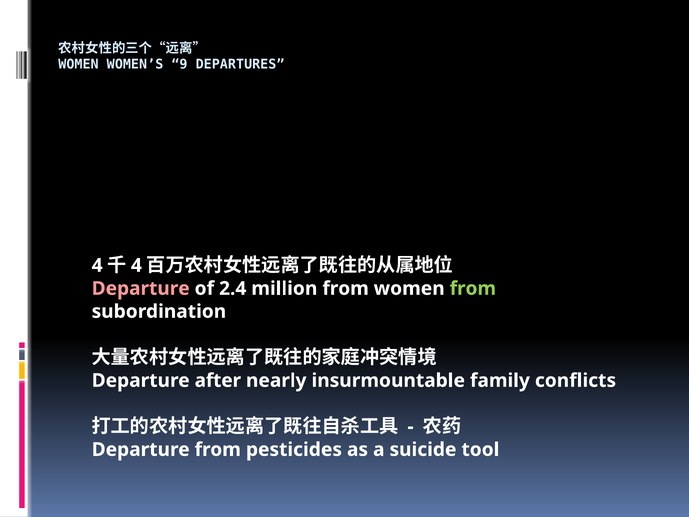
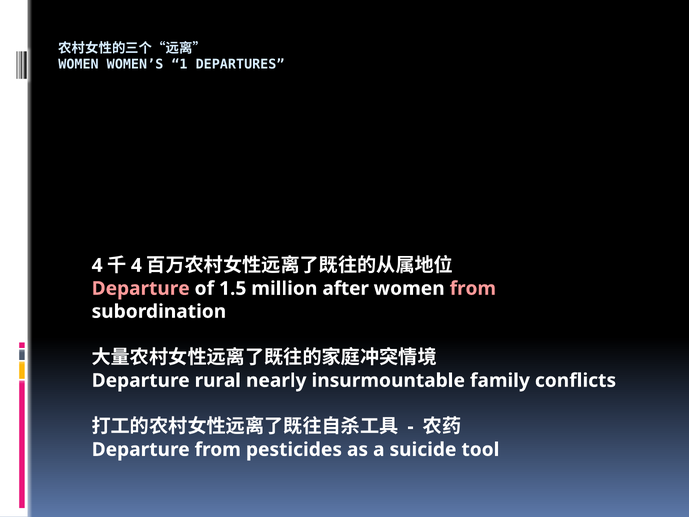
9: 9 -> 1 (180, 64)
2.4: 2.4 -> 1.5 (233, 288)
million from: from -> after (346, 288)
from colour: light green -> pink (473, 288)
after: after -> rural (218, 380)
